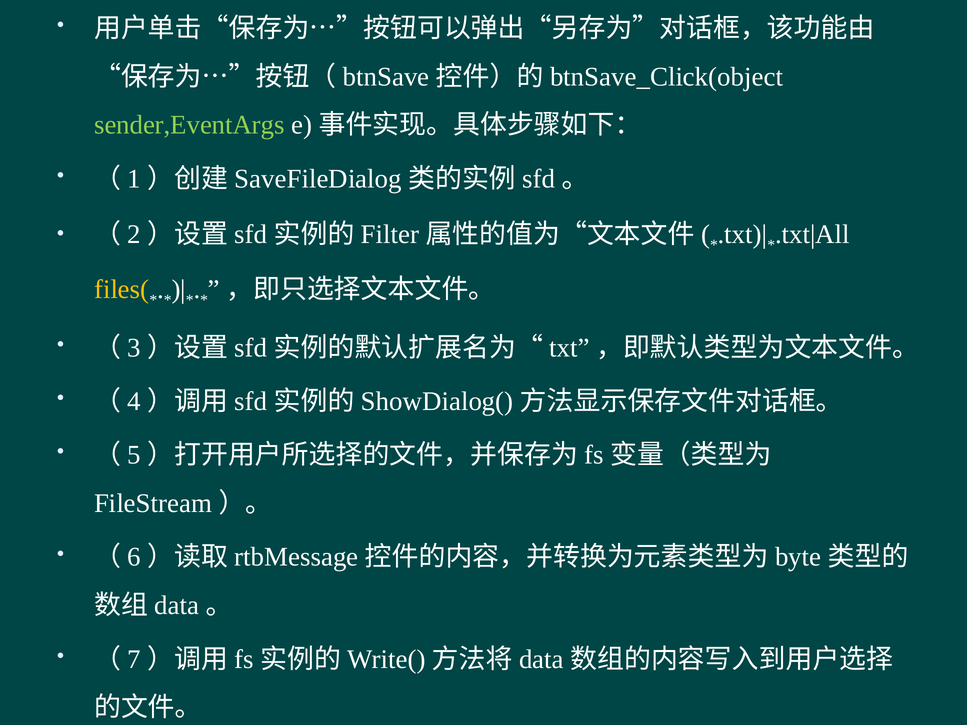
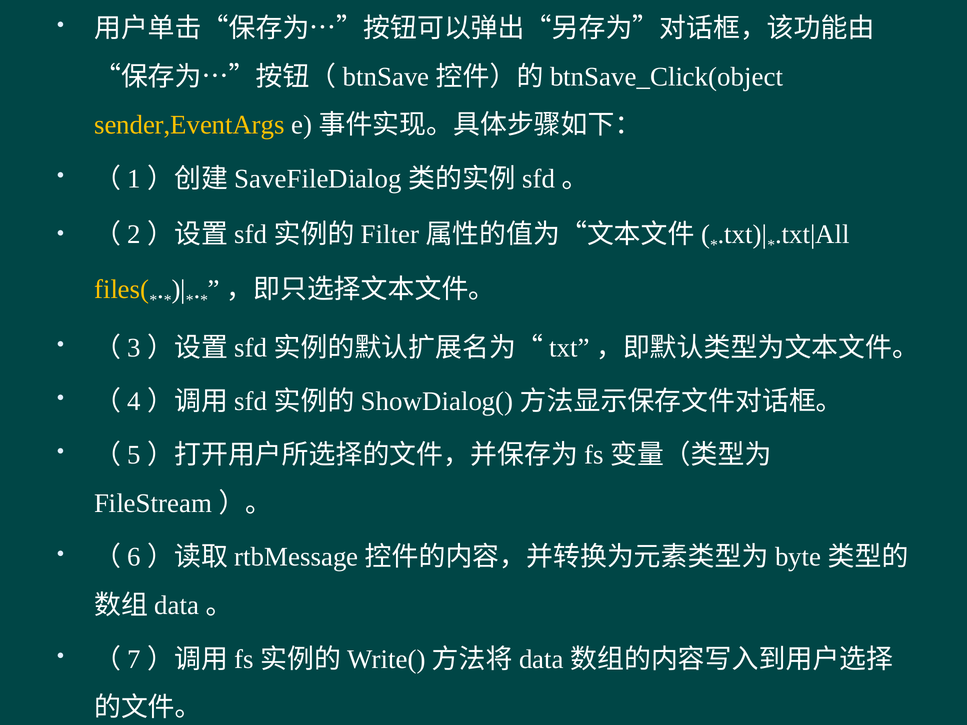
sender,EventArgs colour: light green -> yellow (189, 125)
